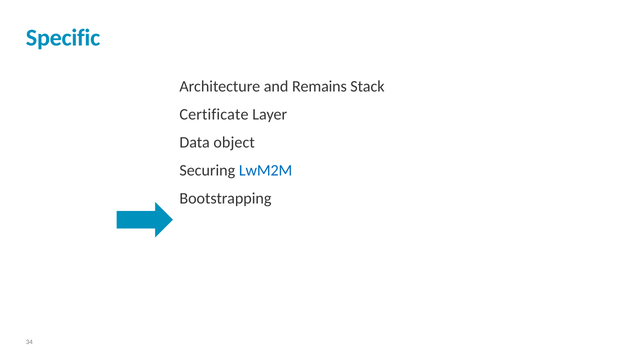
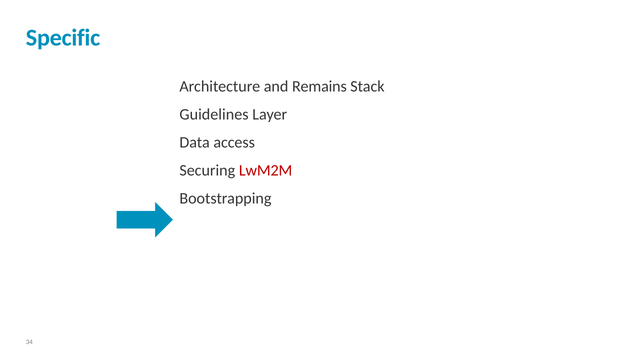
Certificate: Certificate -> Guidelines (214, 115)
object: object -> access (234, 143)
LwM2M colour: blue -> red (266, 171)
